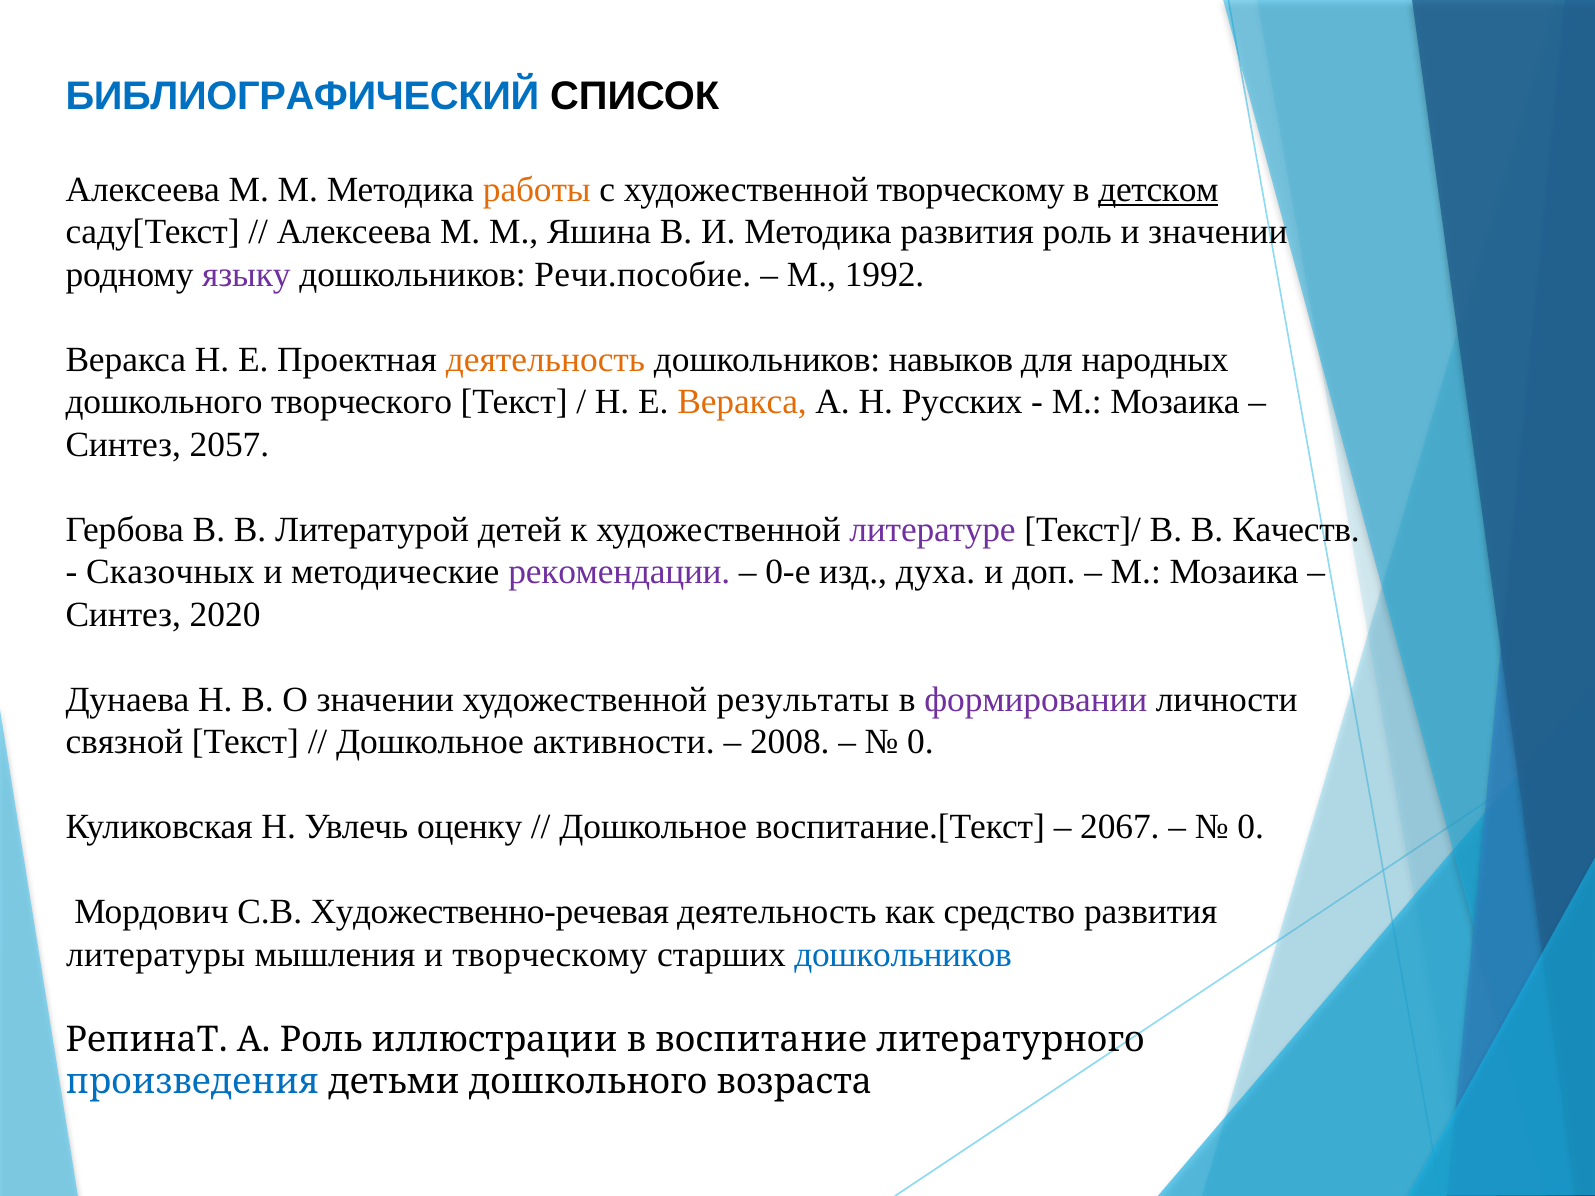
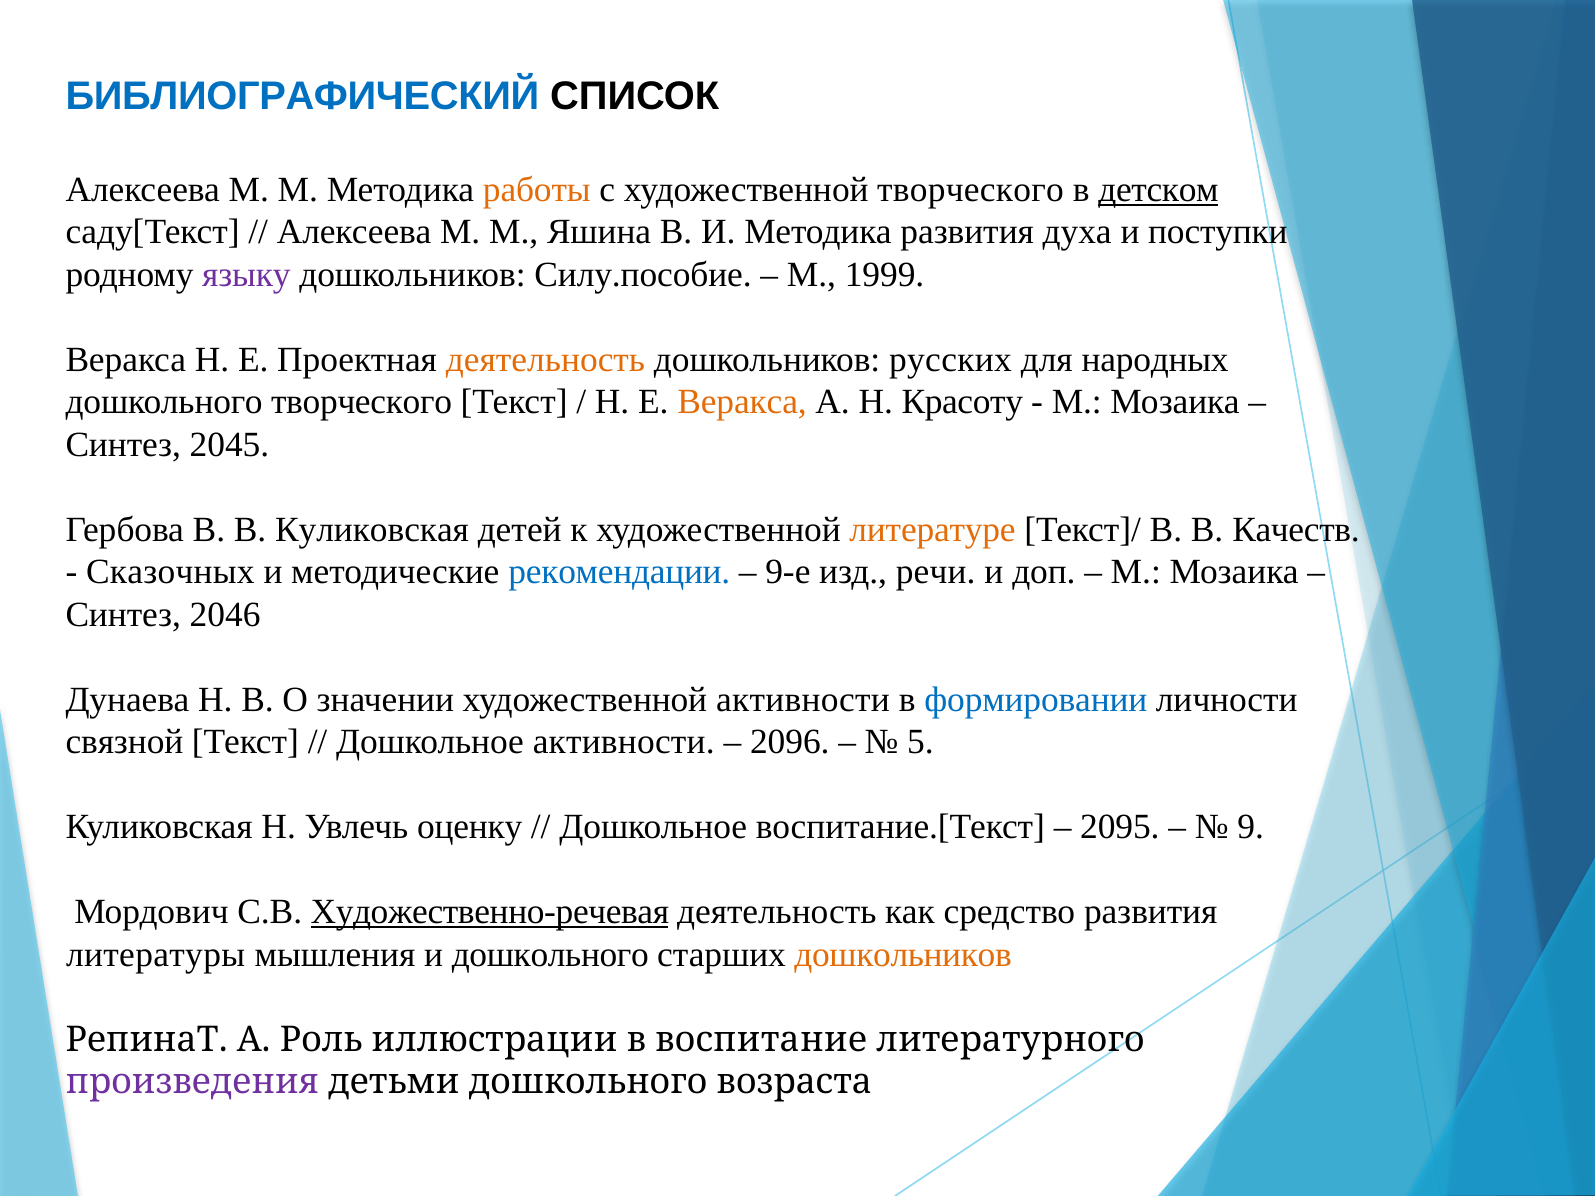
художественной творческому: творческому -> творческого (970, 190)
развития роль: роль -> духа (1077, 232)
и значении: значении -> поступки (1218, 232)
Речи.пособие: Речи.пособие -> Силу.пособие (643, 275)
1992: 1992 -> 1999 (885, 275)
навыков: навыков -> русских (950, 360)
Русских: Русских -> Красоту (962, 402)
2057: 2057 -> 2045 (229, 445)
В Литературой: Литературой -> Куликовская (372, 530)
литературе colour: purple -> orange (933, 530)
рекомендации colour: purple -> blue (619, 572)
0-е: 0-е -> 9-е (788, 572)
духа: духа -> речи (936, 572)
2020: 2020 -> 2046 (225, 615)
художественной результаты: результаты -> активности (803, 700)
формировании colour: purple -> blue (1036, 700)
2008: 2008 -> 2096 (790, 742)
0: 0 -> 5 (920, 742)
2067: 2067 -> 2095 (1120, 827)
0: 0 -> 9 (1251, 827)
Художественно-речевая underline: none -> present (490, 912)
и творческому: творческому -> дошкольного (550, 955)
дошкольников colour: blue -> orange (903, 955)
произведения colour: blue -> purple (192, 1082)
